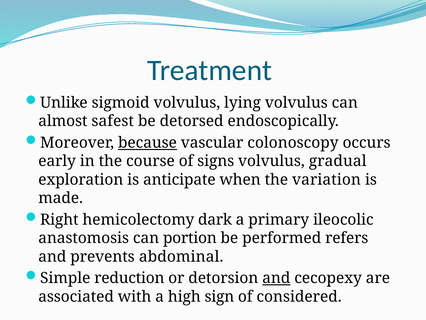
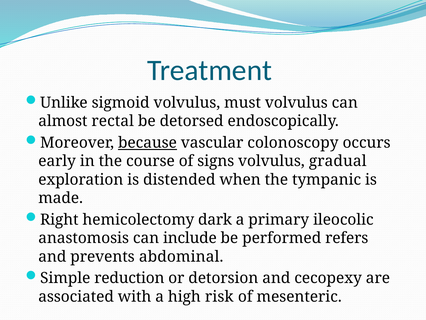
lying: lying -> must (243, 103)
safest: safest -> rectal (113, 121)
anticipate: anticipate -> distended (179, 179)
variation: variation -> tympanic (327, 179)
portion: portion -> include (190, 238)
and underline: present -> none (276, 278)
sign: sign -> risk (219, 296)
considered: considered -> mesenteric (299, 296)
